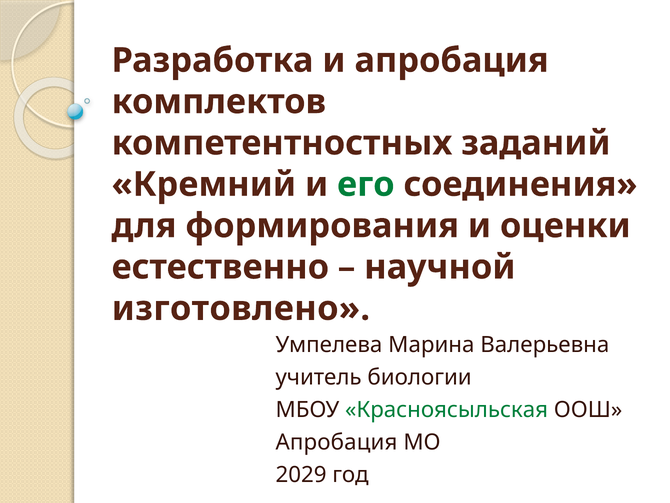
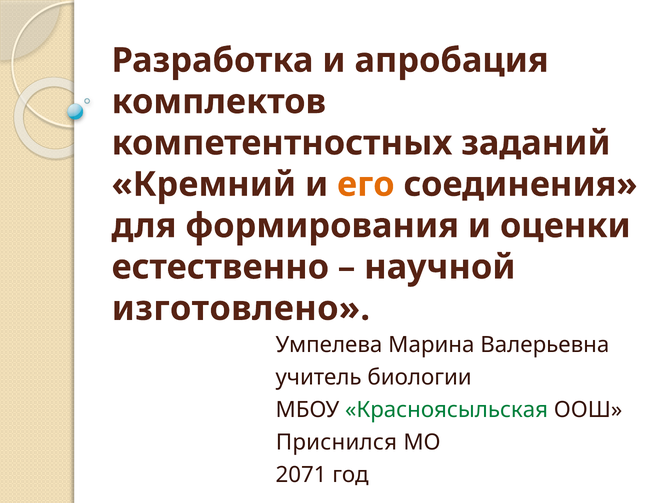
его colour: green -> orange (366, 184)
Апробация: Апробация -> Приснился (336, 442)
2029: 2029 -> 2071 (301, 474)
